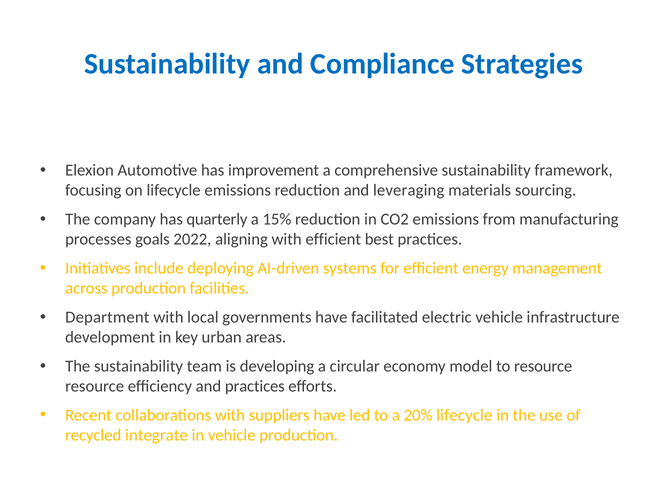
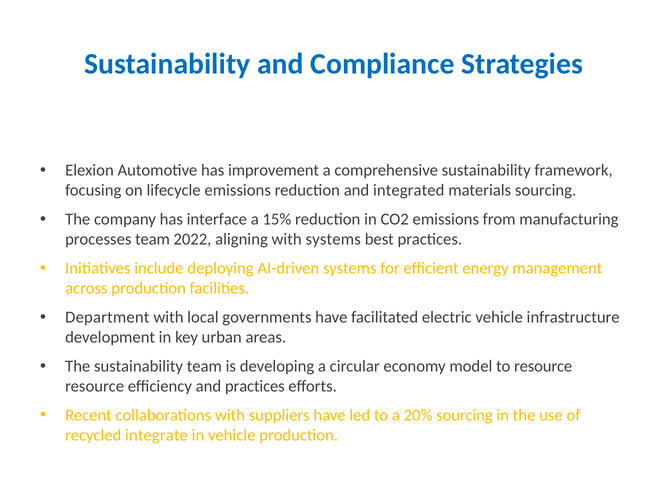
leveraging: leveraging -> integrated (409, 190)
quarterly: quarterly -> interface (217, 219)
processes goals: goals -> team (153, 239)
with efficient: efficient -> systems (333, 239)
20% lifecycle: lifecycle -> sourcing (464, 415)
